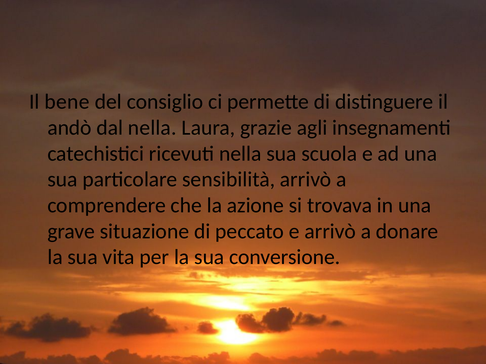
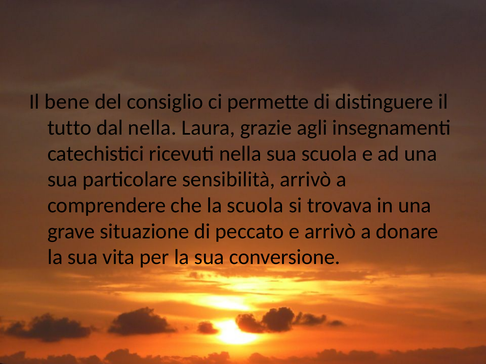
andò: andò -> tutto (69, 128)
la azione: azione -> scuola (255, 206)
